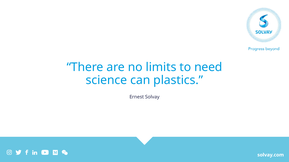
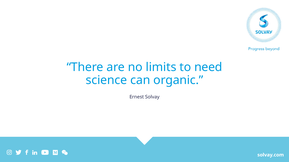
plastics: plastics -> organic (178, 80)
